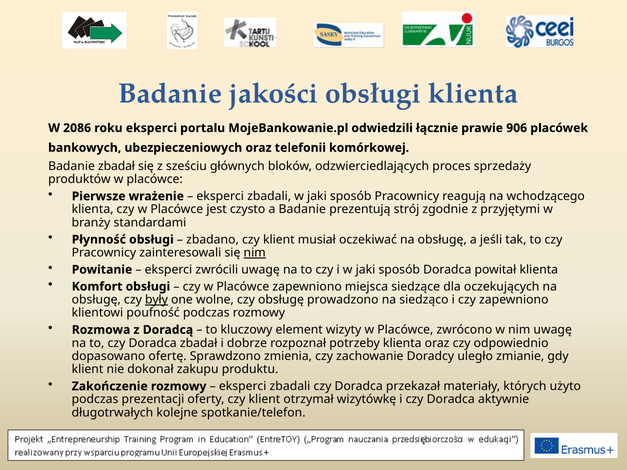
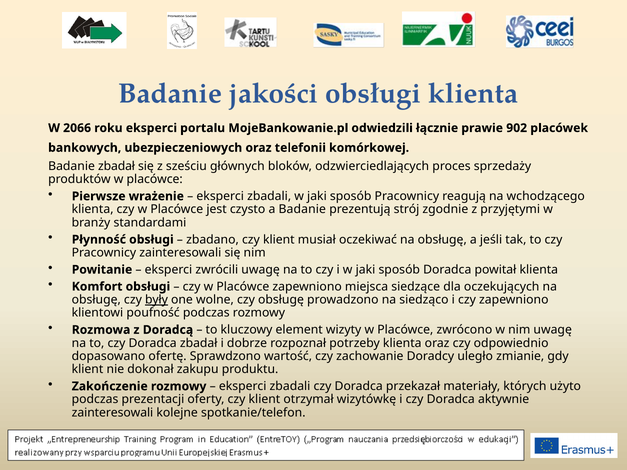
2086: 2086 -> 2066 (77, 128)
906: 906 -> 902 (517, 128)
nim underline: present -> none (255, 253)
zmienia: zmienia -> wartość (288, 356)
długotrwałych: długotrwałych -> zainteresowali (113, 413)
